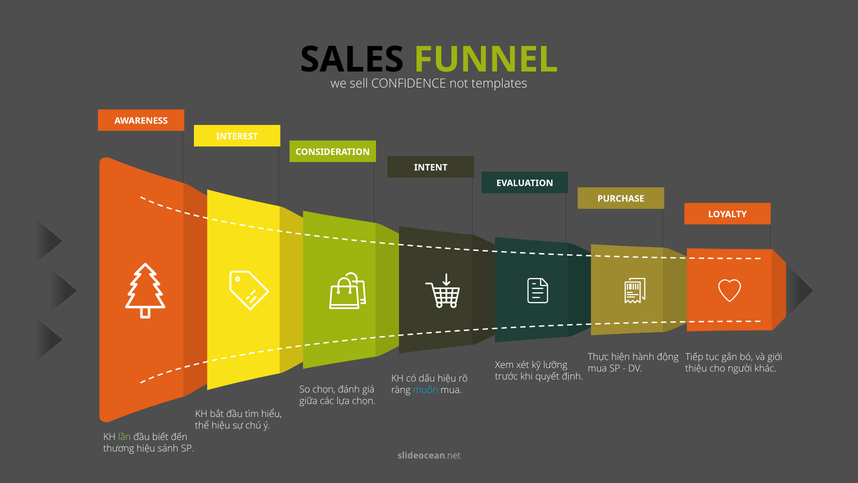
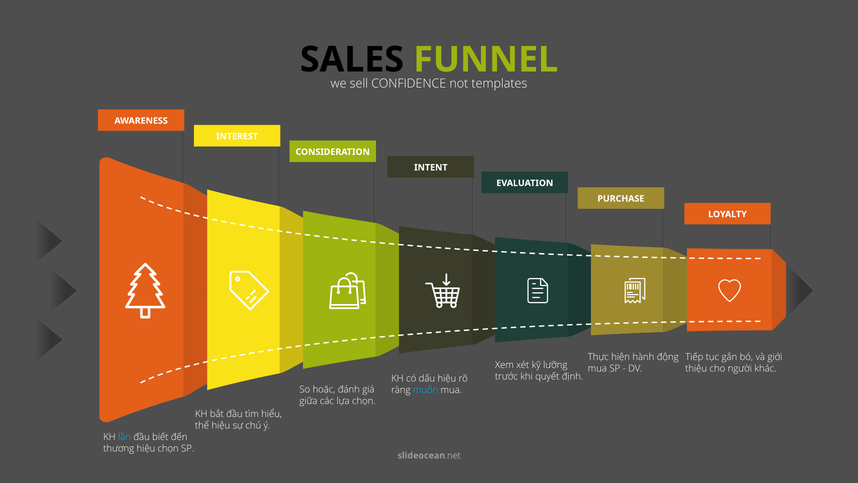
So chọn: chọn -> hoặc (324, 389)
lần colour: light green -> light blue (125, 437)
hiệu sánh: sánh -> chọn (168, 448)
